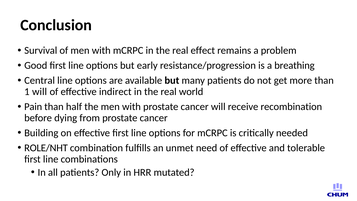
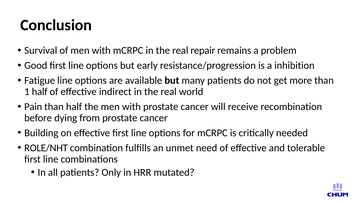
effect: effect -> repair (203, 50)
breathing: breathing -> inhibition (294, 65)
Central: Central -> Fatigue (40, 80)
1 will: will -> half (40, 92)
